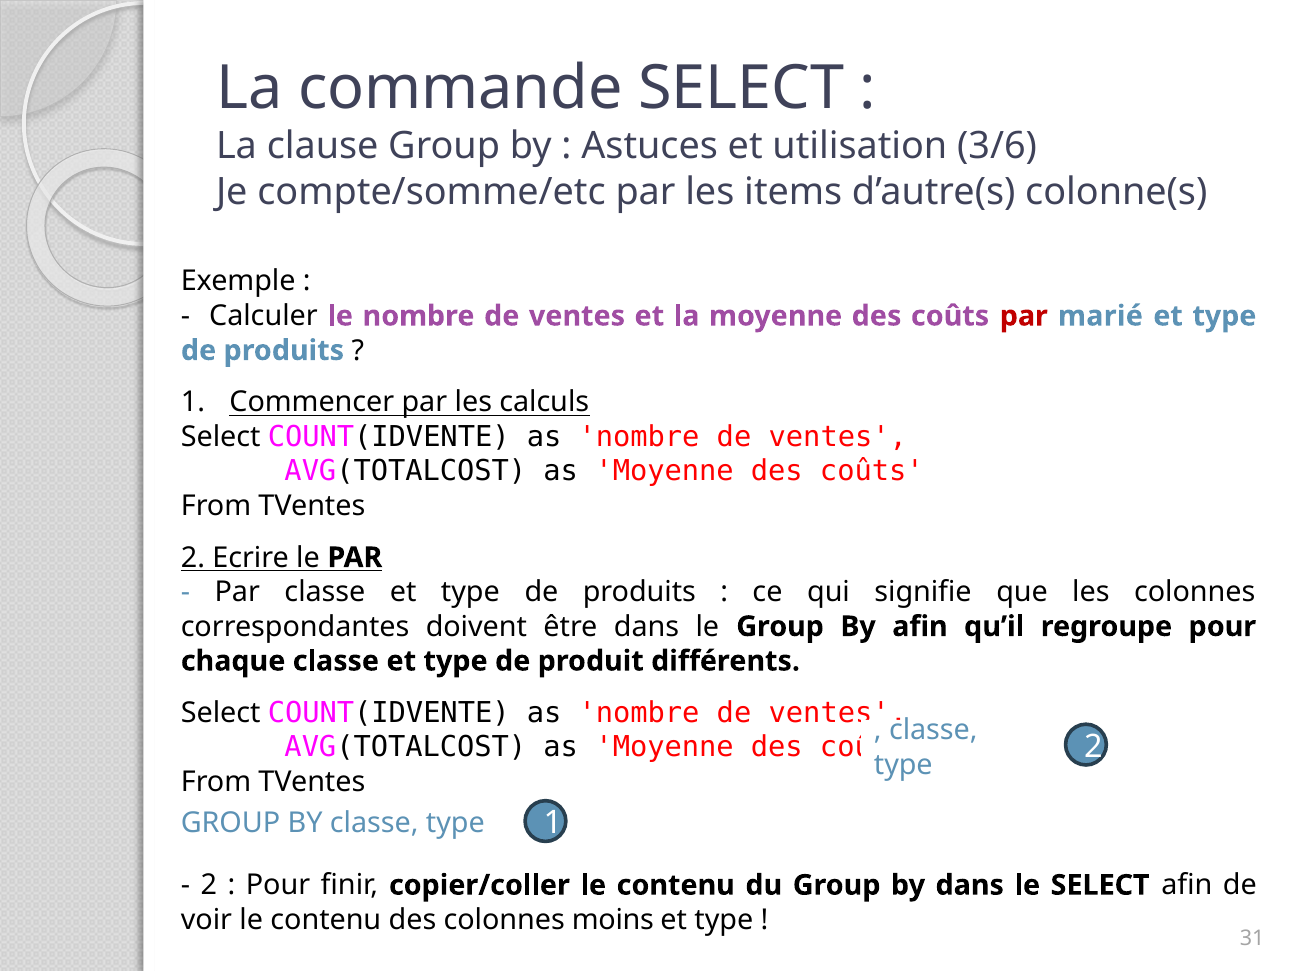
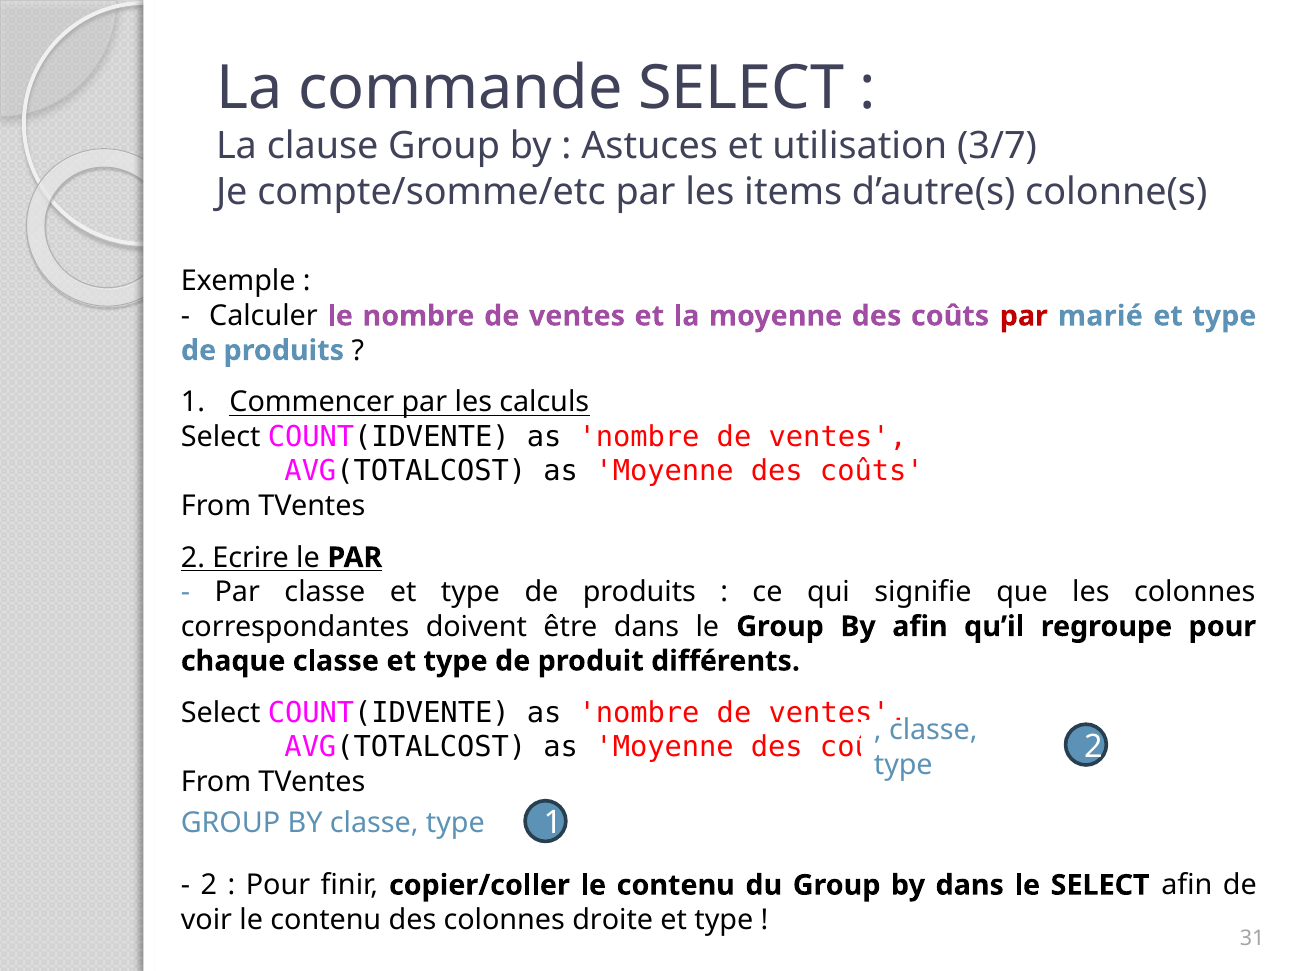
3/6: 3/6 -> 3/7 (997, 146)
moins: moins -> droite (613, 920)
